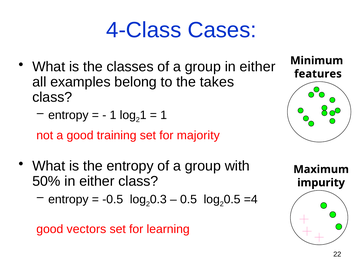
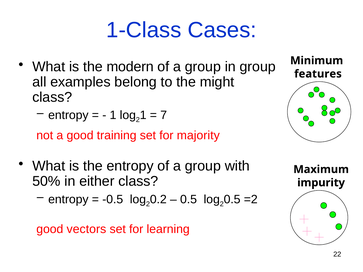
4-Class: 4-Class -> 1-Class (144, 30)
classes: classes -> modern (130, 67)
group in either: either -> group (258, 67)
takes: takes -> might (217, 82)
1: 1 -> 7 (164, 115)
0.3: 0.3 -> 0.2 (158, 199)
=4: =4 -> =2 (251, 199)
